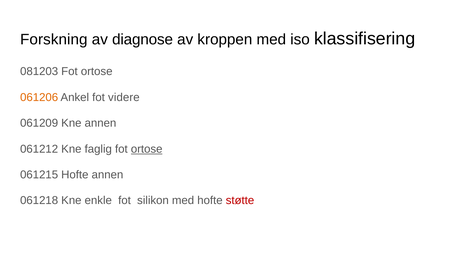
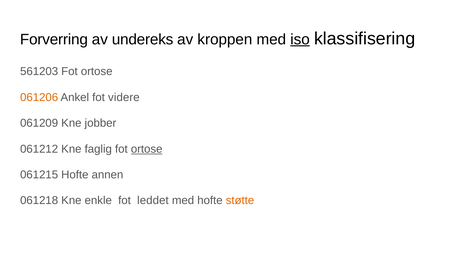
Forskning: Forskning -> Forverring (54, 39)
diagnose: diagnose -> undereks (143, 39)
iso underline: none -> present (300, 39)
081203: 081203 -> 561203 (39, 72)
Kne annen: annen -> jobber (100, 123)
silikon: silikon -> leddet (153, 201)
støtte colour: red -> orange (240, 201)
